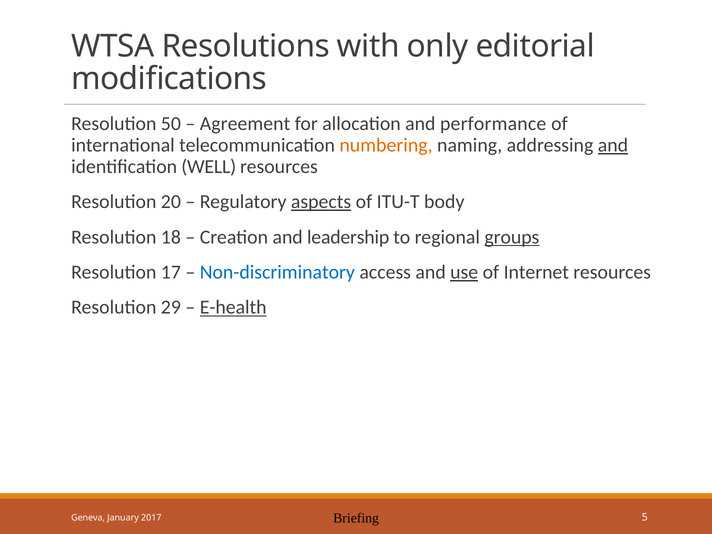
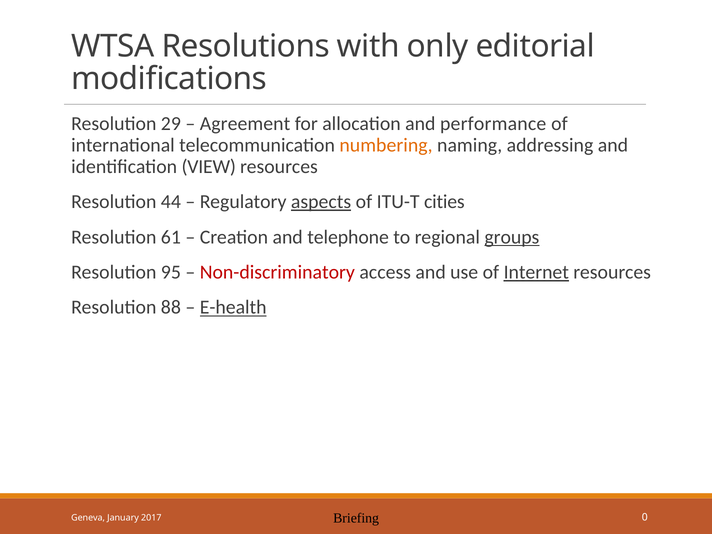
50: 50 -> 29 (171, 124)
and underline: present -> none (613, 145)
WELL: WELL -> VIEW (209, 167)
20: 20 -> 44 (171, 202)
body: body -> cities (444, 202)
18: 18 -> 61 (171, 237)
leadership: leadership -> telephone (348, 237)
17: 17 -> 95 (171, 272)
Non-discriminatory colour: blue -> red (277, 272)
use underline: present -> none (464, 272)
Internet underline: none -> present (536, 272)
29: 29 -> 88 (171, 307)
5: 5 -> 0 (645, 517)
